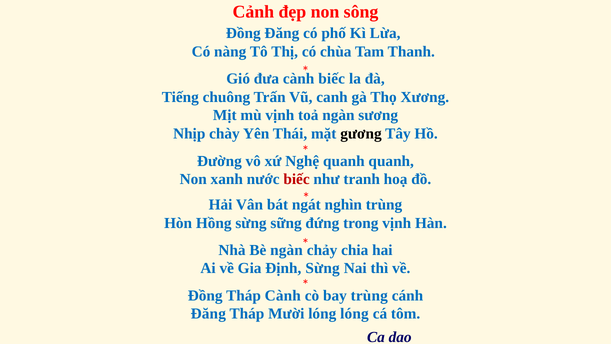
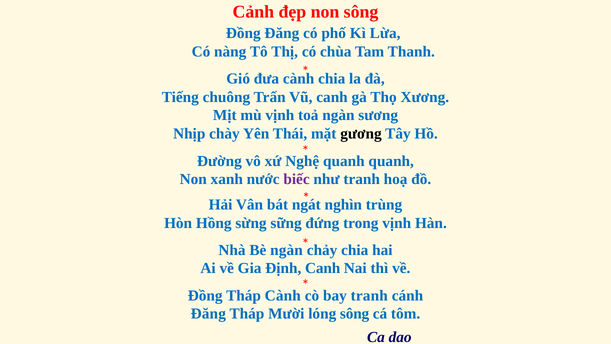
biếc: biếc -> chia (332, 79)
biếc colour: red -> purple (297, 179)
Định Sừng: Sừng -> Canh (323, 268)
bay trùng: trùng -> tranh (369, 295)
lóng lóng: lóng -> sông (355, 314)
